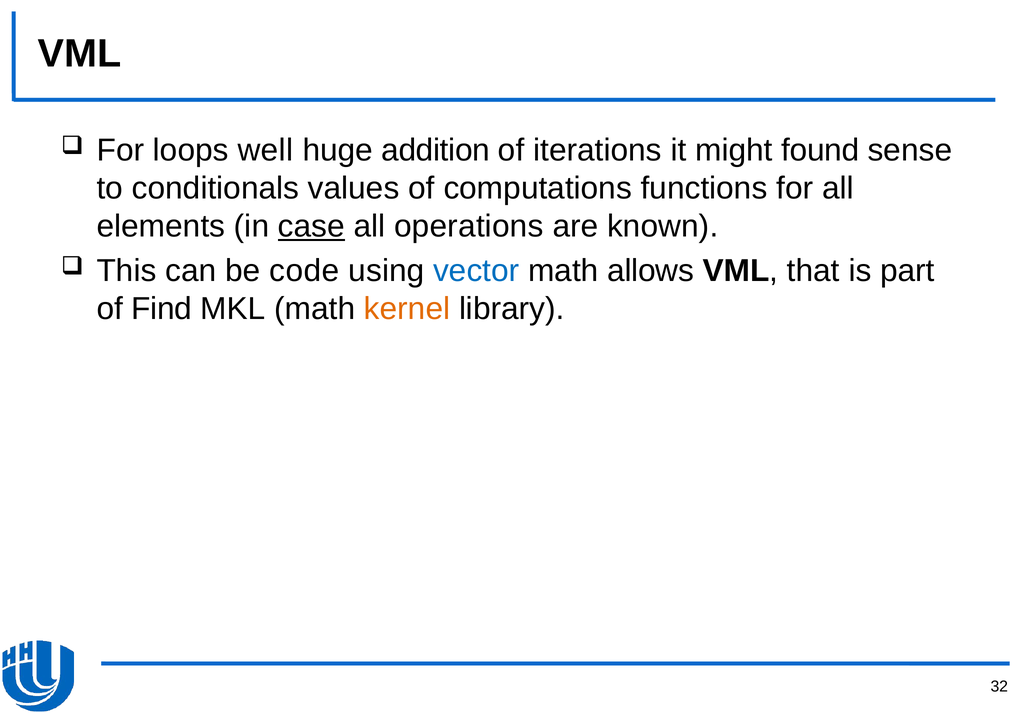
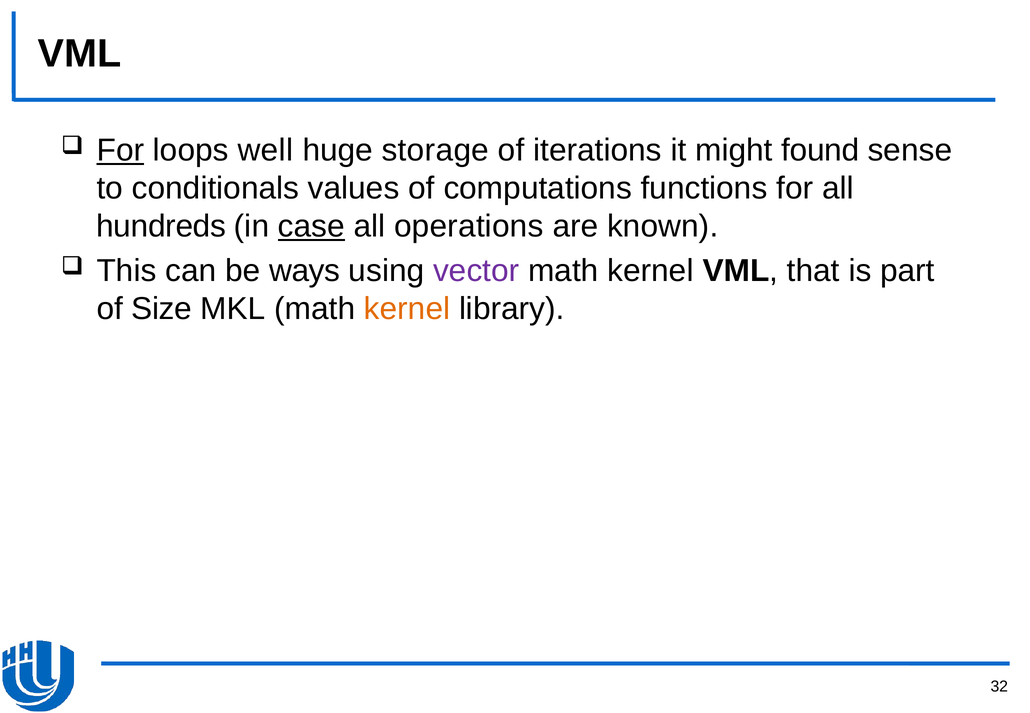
For underline: none -> present (120, 150)
addition: addition -> storage (435, 150)
elements: elements -> hundreds (161, 227)
code: code -> ways (305, 271)
vector colour: blue -> purple (476, 271)
allows: allows -> kernel (650, 271)
Find: Find -> Size (162, 309)
